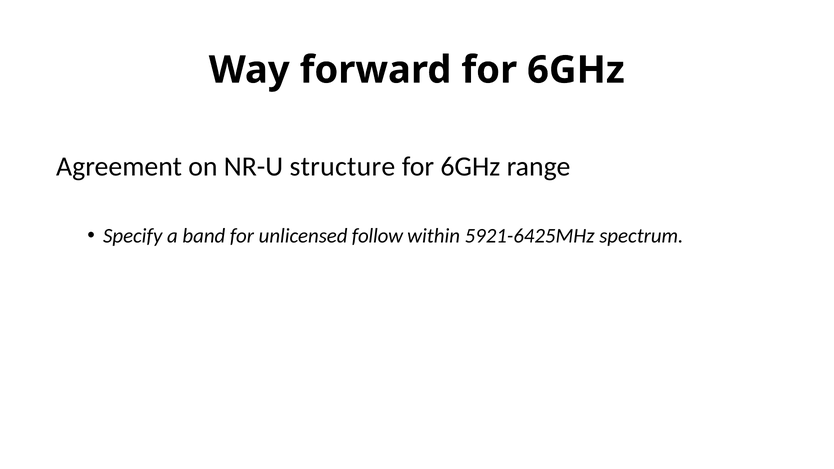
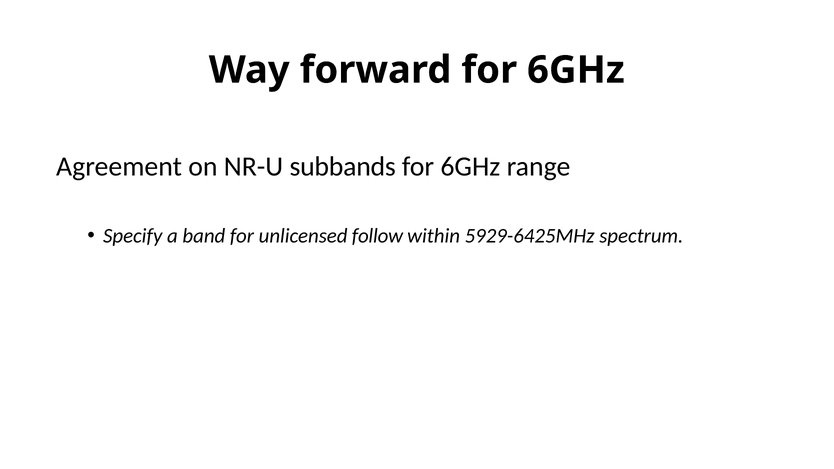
structure: structure -> subbands (343, 167)
5921-6425MHz: 5921-6425MHz -> 5929-6425MHz (530, 236)
